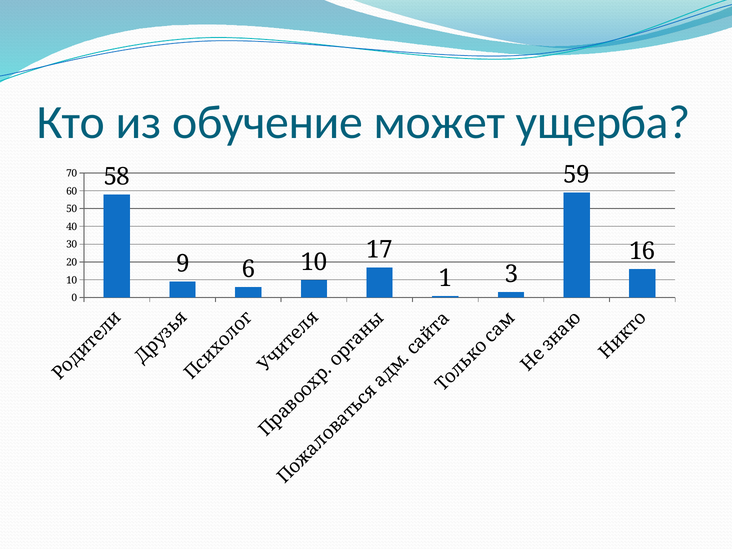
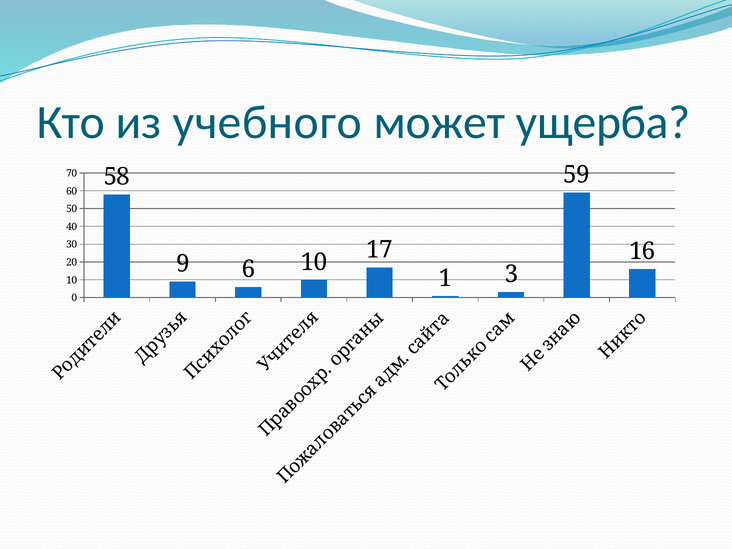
обучение: обучение -> учебного (267, 123)
